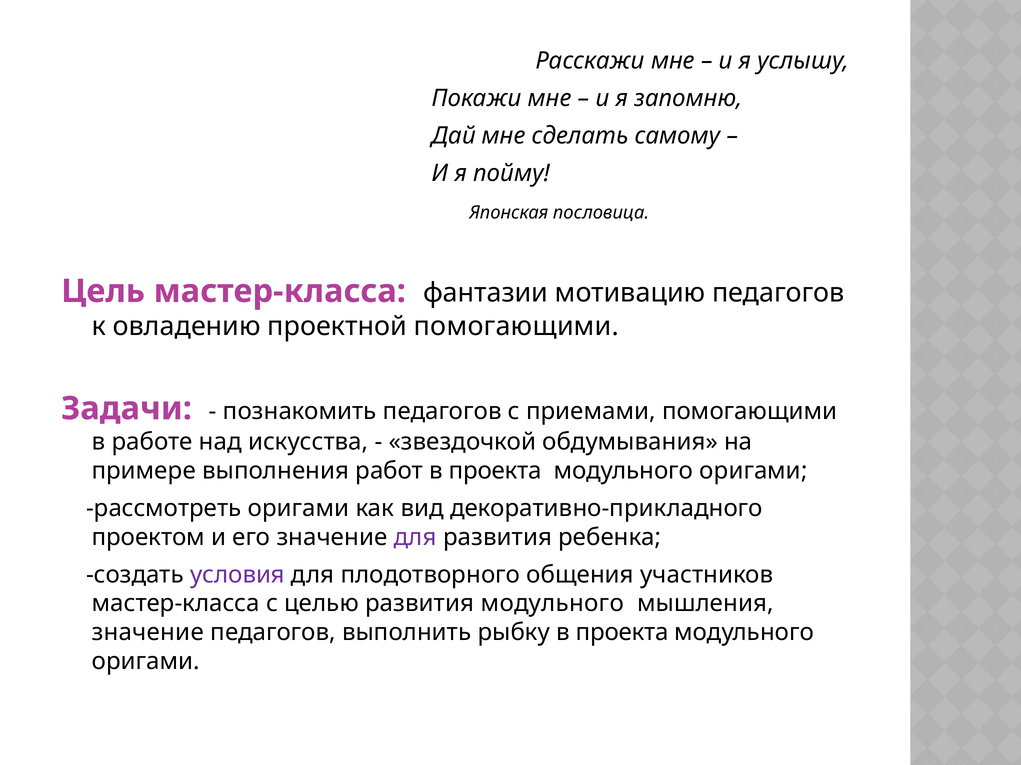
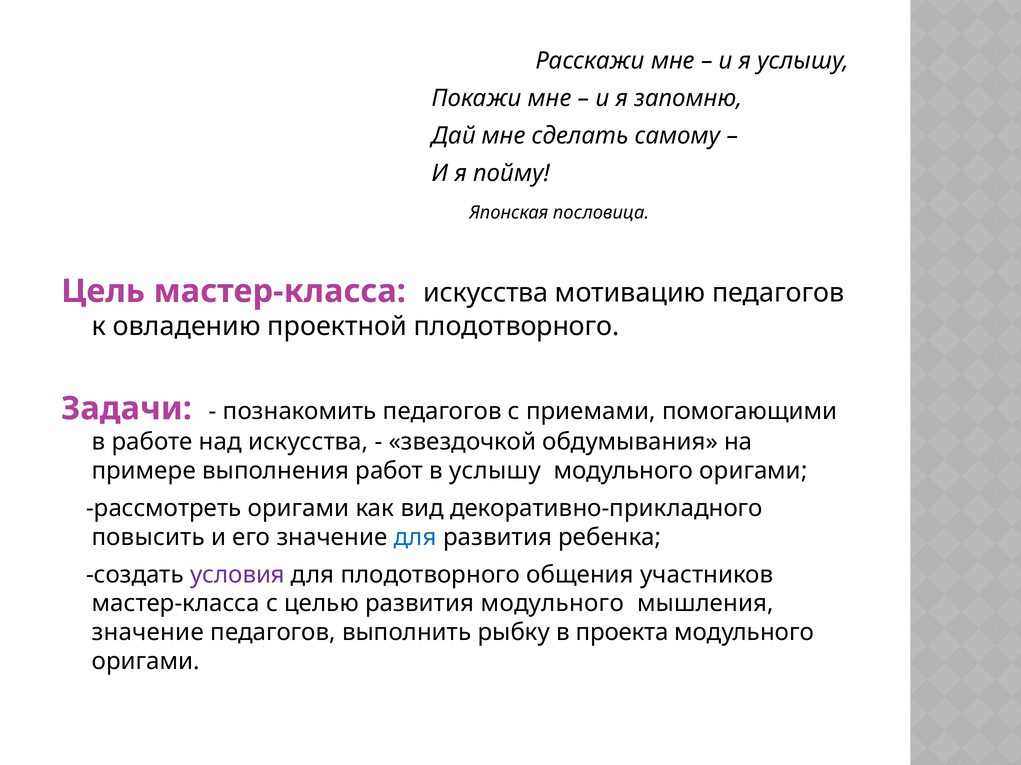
мастер-класса фантазии: фантазии -> искусства (486, 293)
проектной помогающими: помогающими -> плодотворного (517, 327)
работ в проекта: проекта -> услышу (495, 471)
проектом: проектом -> повысить (148, 538)
для colour: purple -> blue (415, 538)
